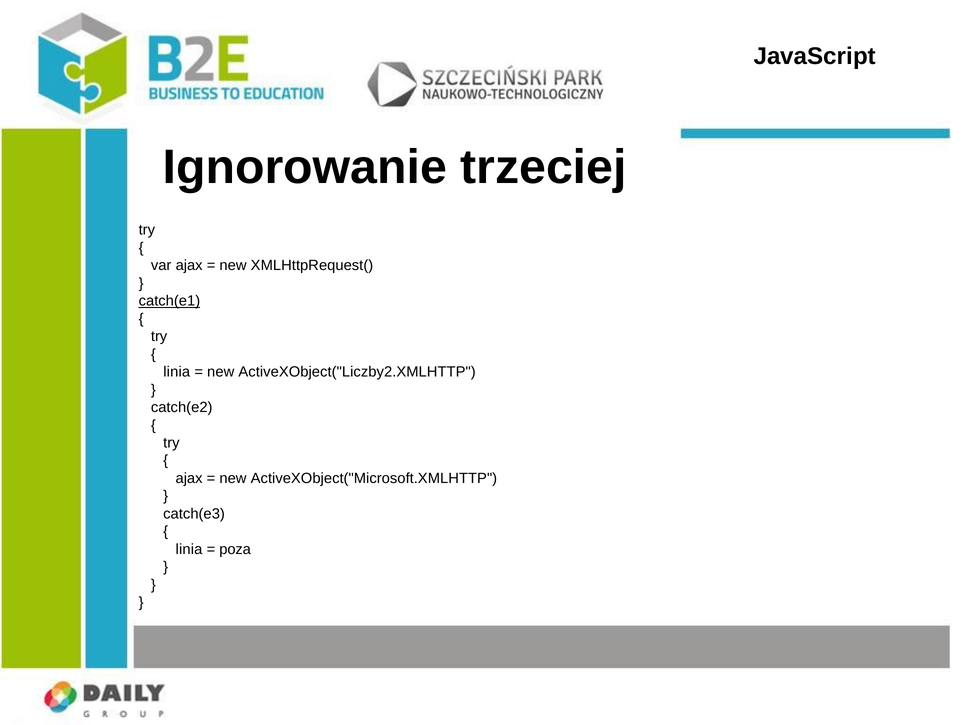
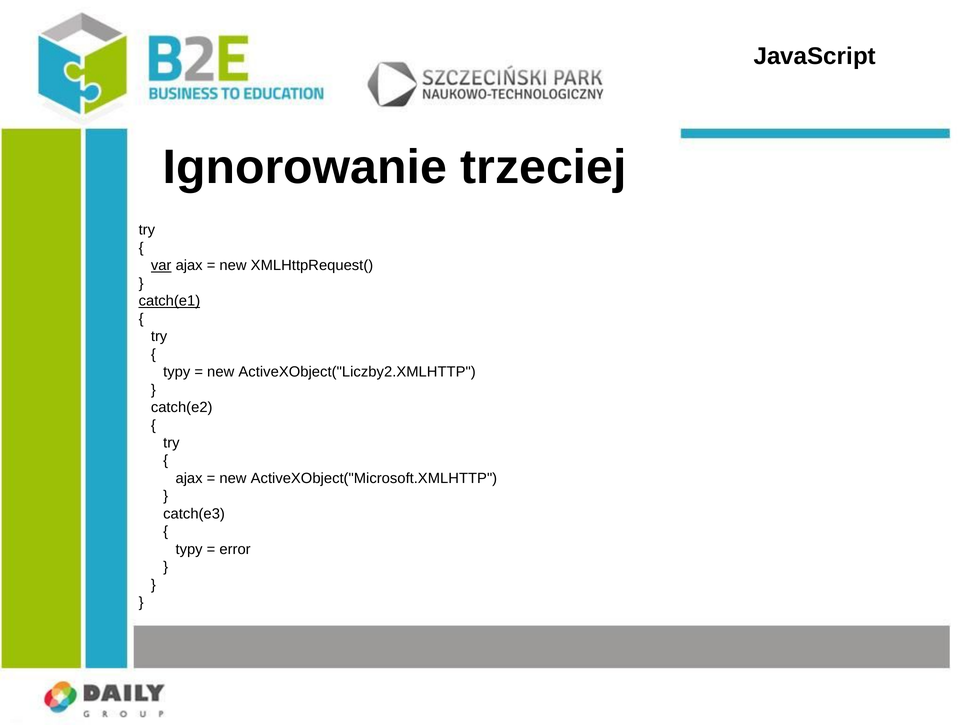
var underline: none -> present (161, 265)
linia: linia -> typy (177, 372)
linia: linia -> typy (189, 549)
poza: poza -> error (235, 549)
